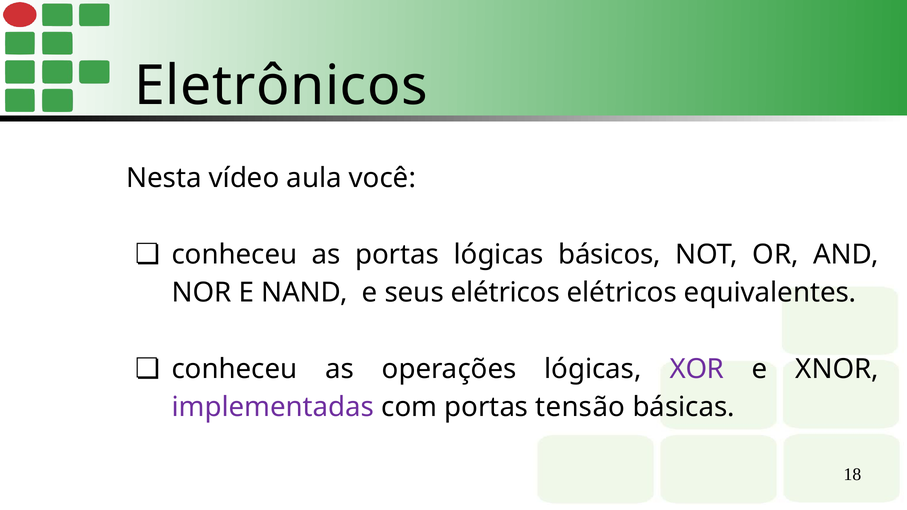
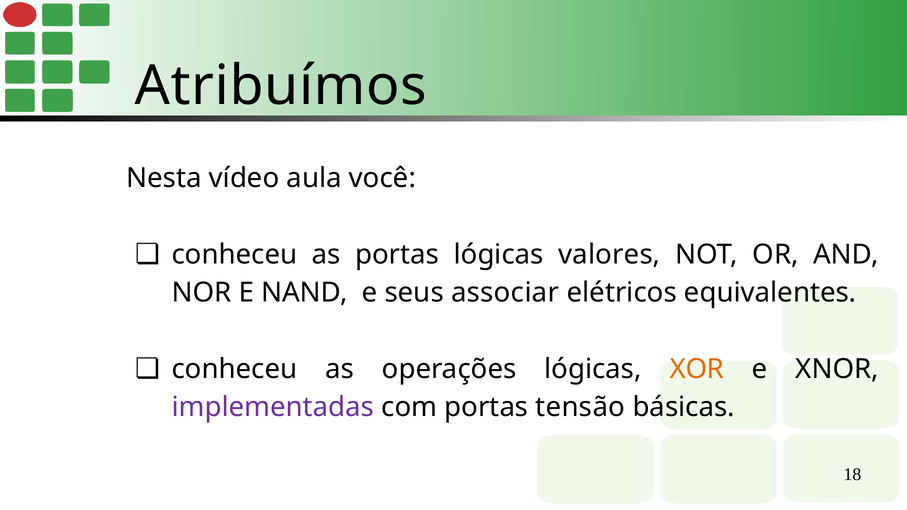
Eletrônicos: Eletrônicos -> Atribuímos (281, 86)
básicos: básicos -> valores (609, 255)
seus elétricos: elétricos -> associar (505, 293)
XOR colour: purple -> orange (697, 369)
